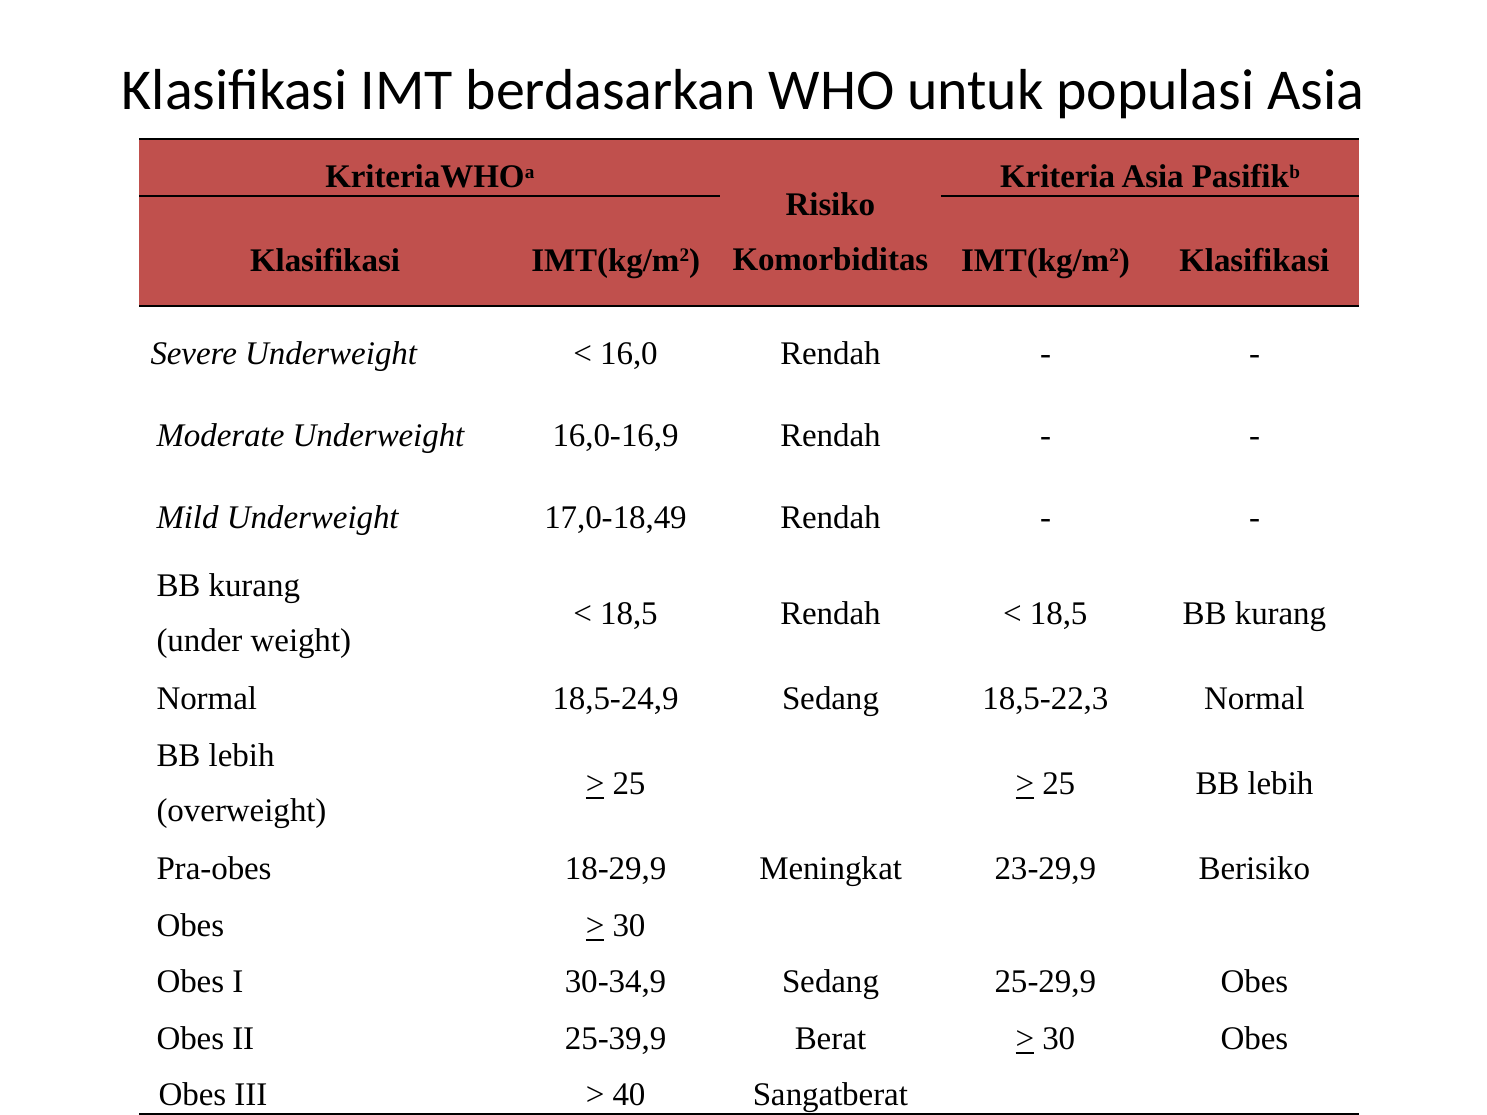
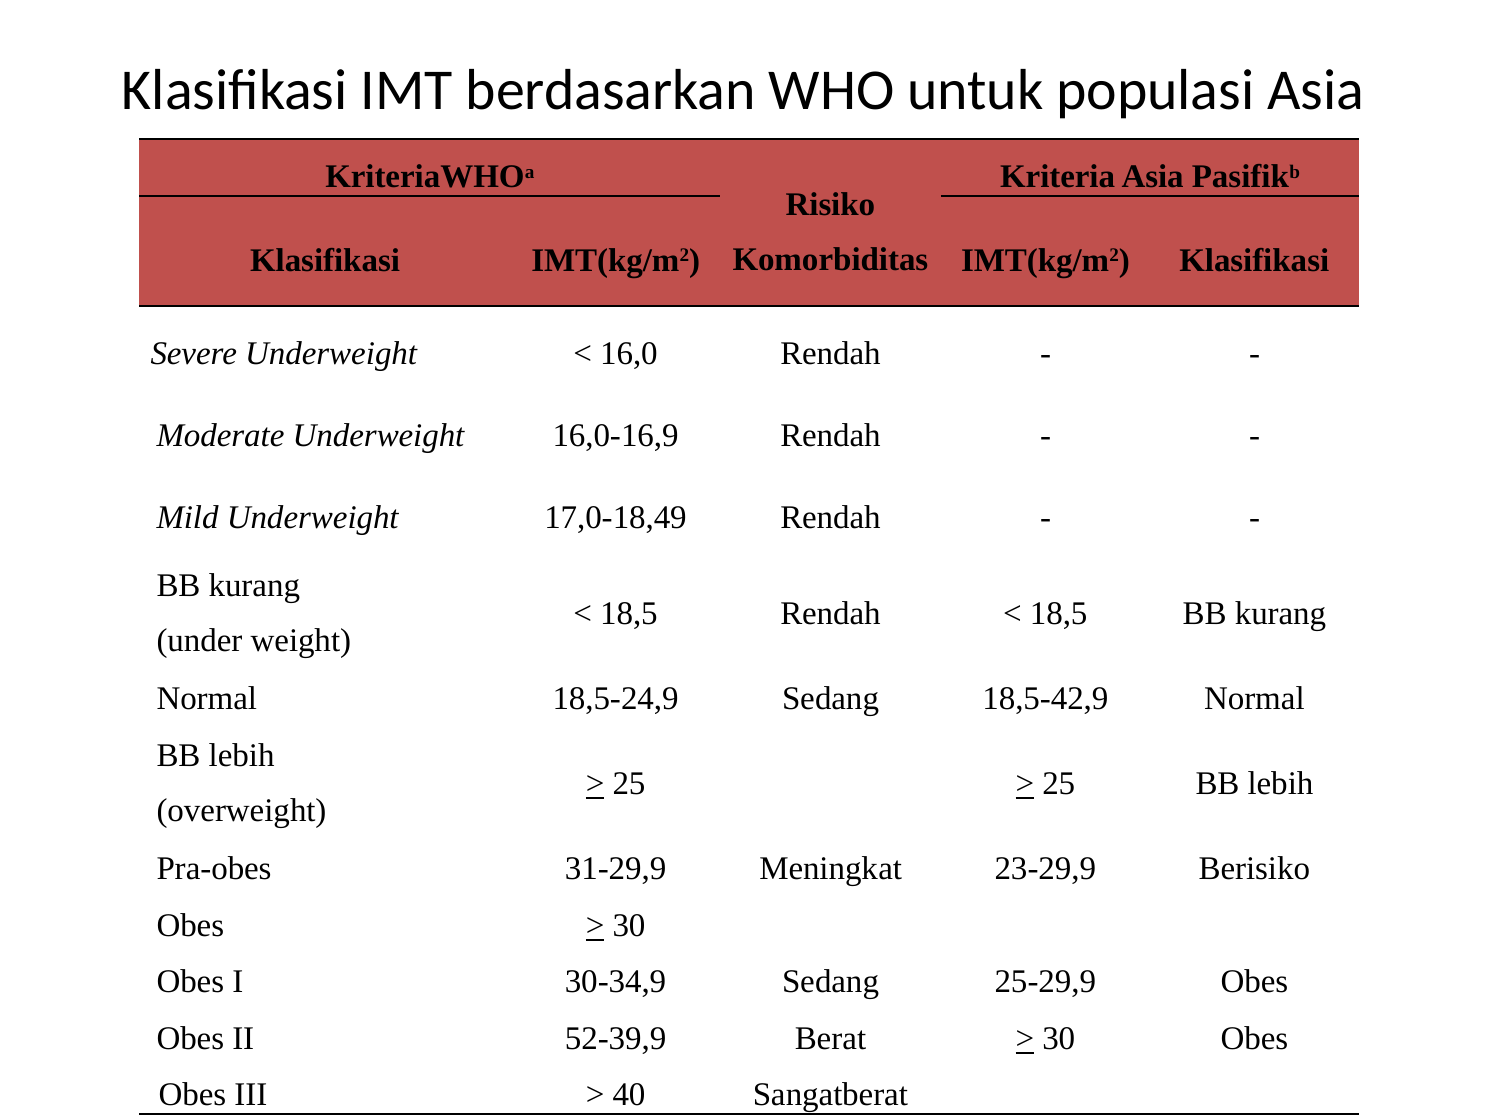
18,5-22,3: 18,5-22,3 -> 18,5-42,9 (1045, 699)
18-29,9: 18-29,9 -> 31-29,9 (616, 869)
25-39,9: 25-39,9 -> 52-39,9 (616, 1039)
